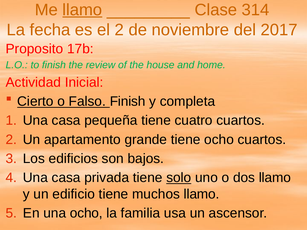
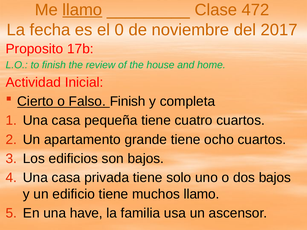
314: 314 -> 472 (256, 10)
el 2: 2 -> 0 (119, 30)
solo underline: present -> none (179, 178)
dos llamo: llamo -> bajos (275, 178)
una ocho: ocho -> have (86, 213)
